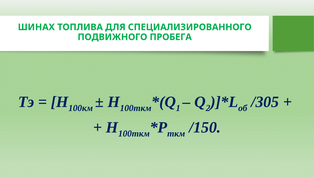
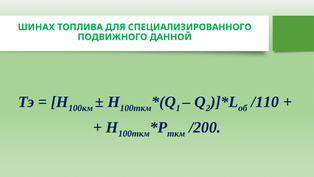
ПРОБЕГА: ПРОБЕГА -> ДАННОЙ (171, 37)
/305: /305 -> /110 (265, 102)
/150: /150 -> /200 (205, 127)
